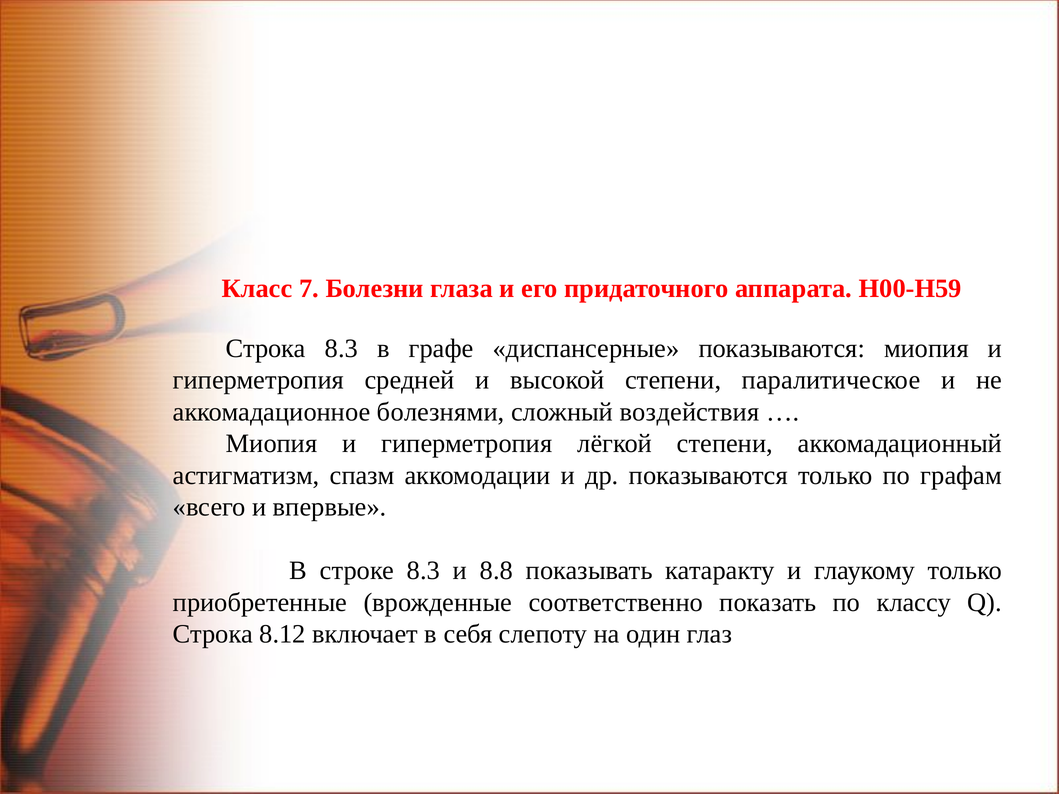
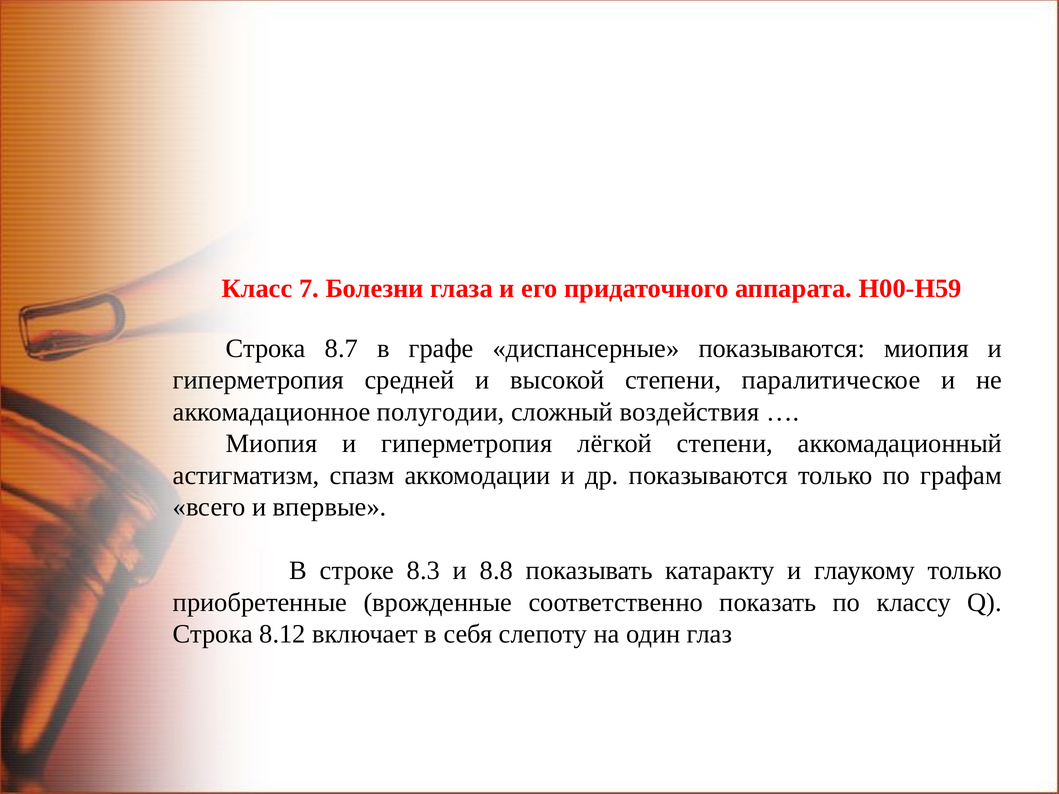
Строка 8.3: 8.3 -> 8.7 (341, 348)
болезнями: болезнями -> полугодии (441, 412)
